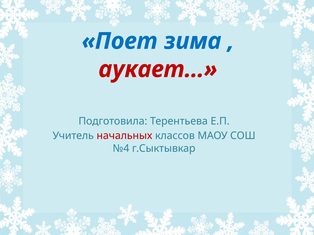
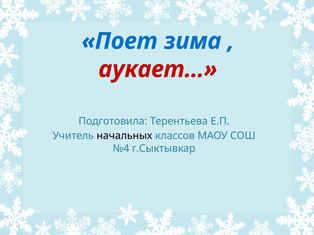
начальных colour: red -> black (124, 136)
